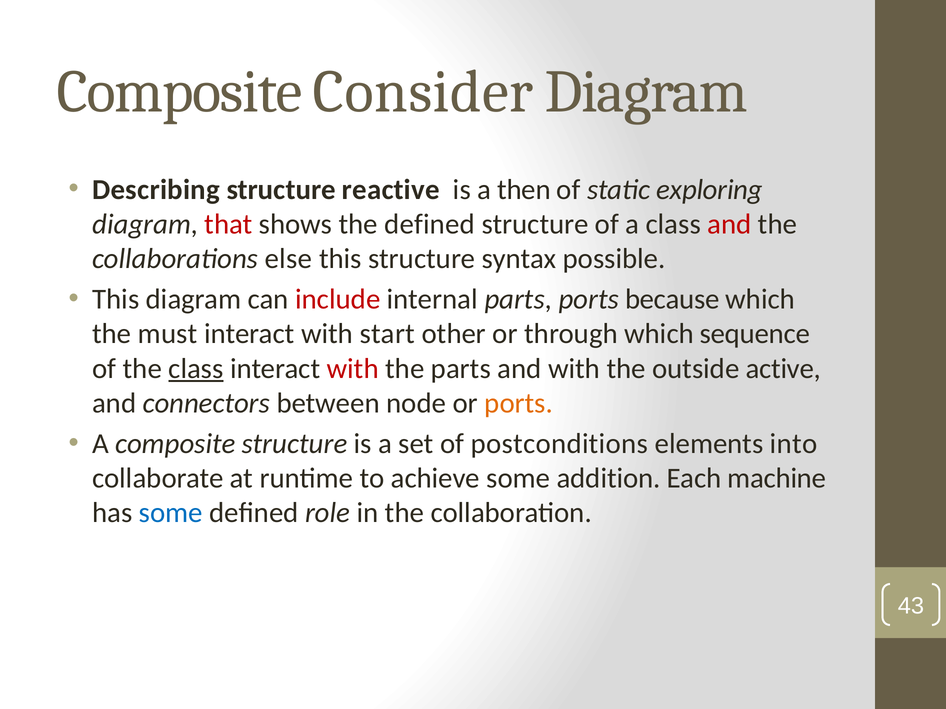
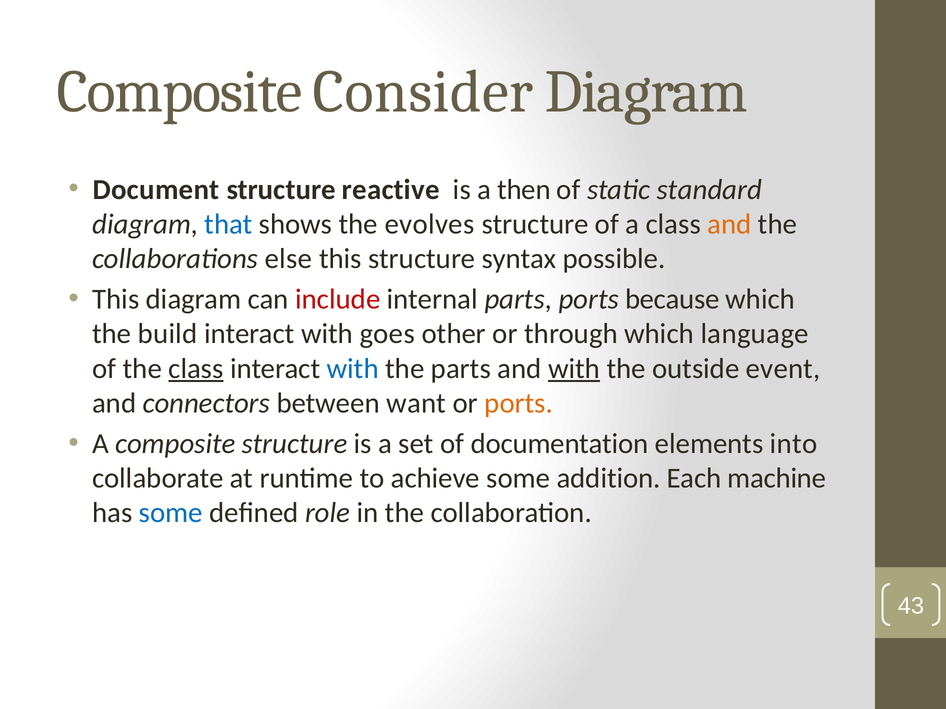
Describing: Describing -> Document (156, 190)
exploring: exploring -> standard (709, 190)
that colour: red -> blue (229, 224)
the defined: defined -> evolves (430, 224)
and colour: red -> orange (729, 224)
must: must -> build (168, 334)
start: start -> goes (387, 334)
sequence: sequence -> language (755, 334)
with colour: red -> blue (353, 369)
with underline: none -> present (574, 369)
active: active -> event (783, 369)
node: node -> want (416, 403)
postconditions: postconditions -> documentation (560, 444)
